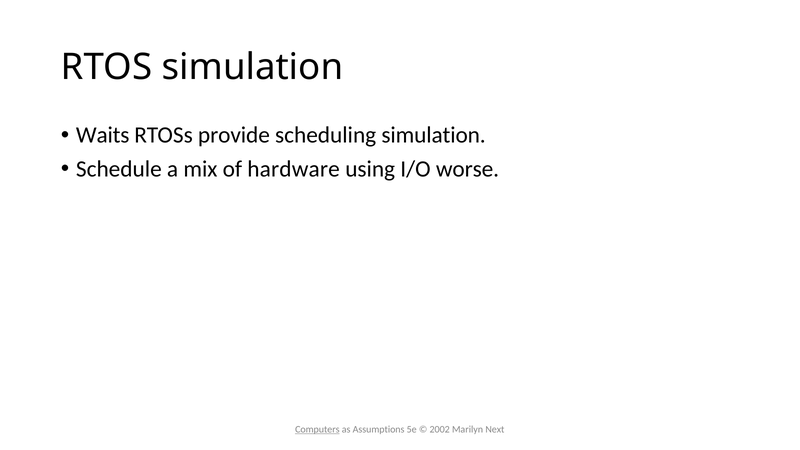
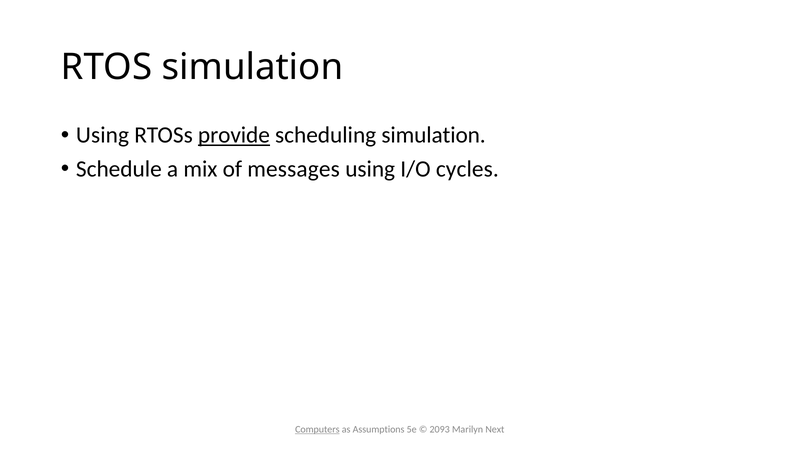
Waits: Waits -> Using (103, 135)
provide underline: none -> present (234, 135)
hardware: hardware -> messages (294, 169)
worse: worse -> cycles (467, 169)
2002: 2002 -> 2093 (440, 430)
